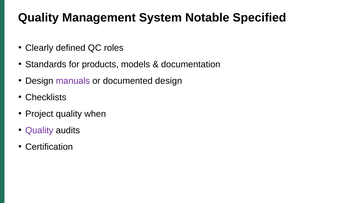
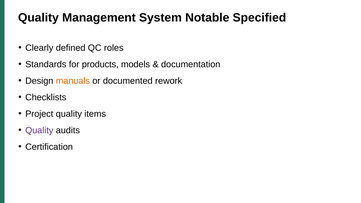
manuals colour: purple -> orange (73, 81)
documented design: design -> rework (169, 81)
when: when -> items (95, 114)
